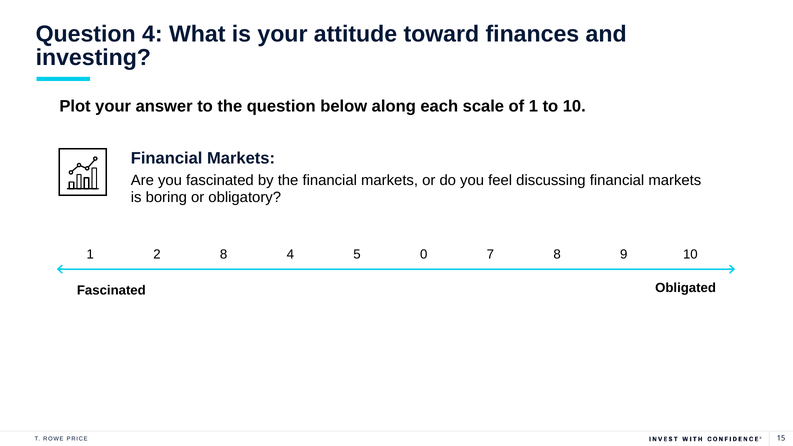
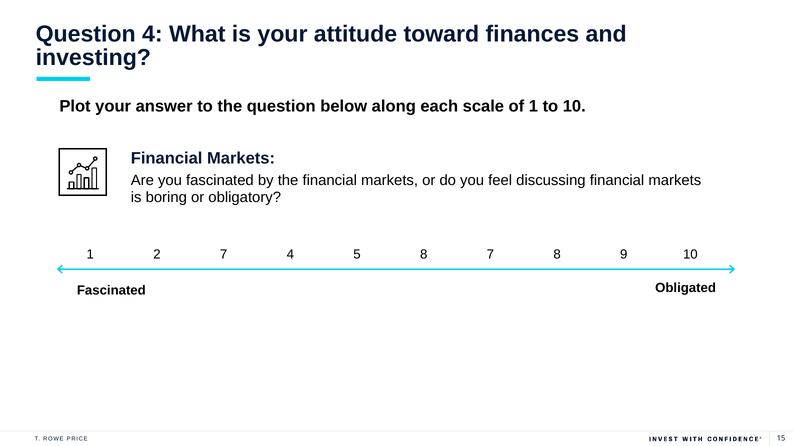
2 8: 8 -> 7 (224, 254)
5 0: 0 -> 8 (424, 254)
